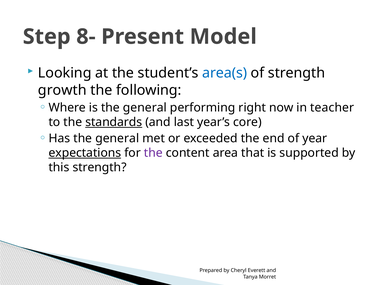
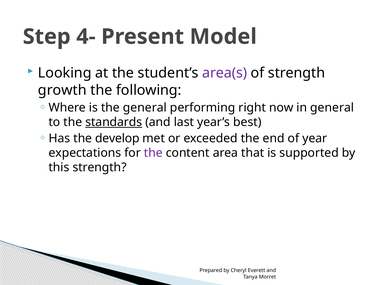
8-: 8- -> 4- (86, 37)
area(s colour: blue -> purple (225, 73)
in teacher: teacher -> general (332, 108)
core: core -> best (247, 122)
Has the general: general -> develop (117, 138)
expectations underline: present -> none (85, 153)
